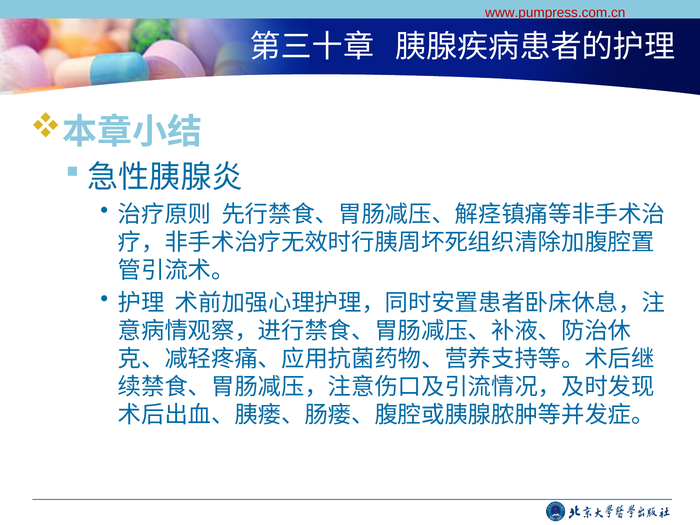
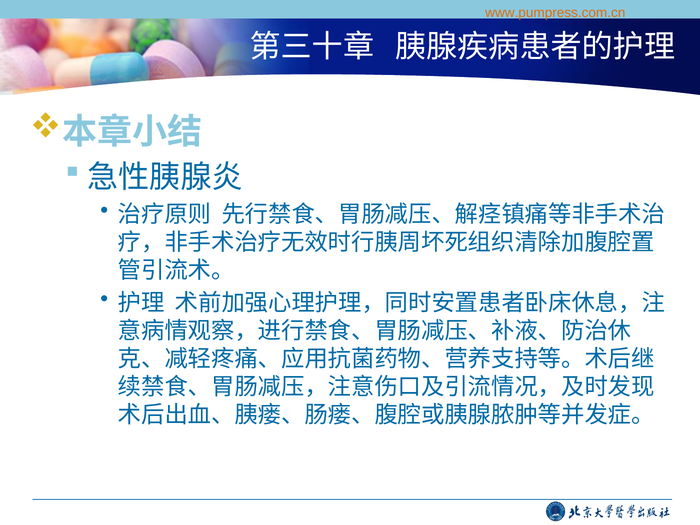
www.pumpress.com.cn colour: red -> orange (555, 13)
